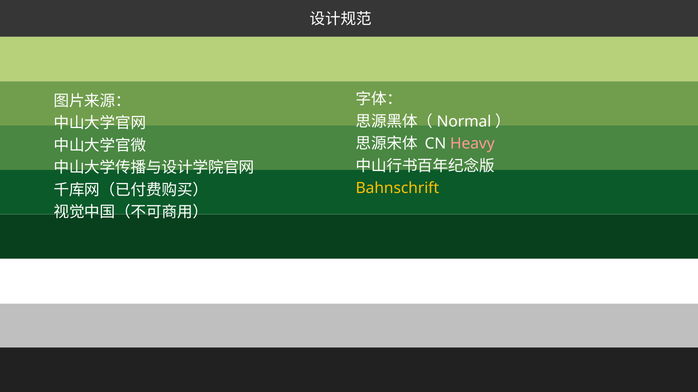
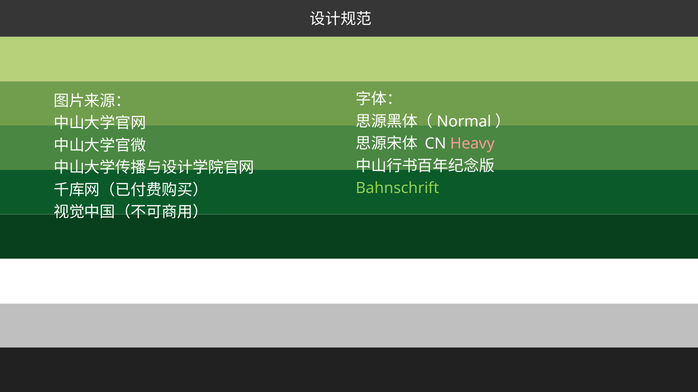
Bahnschrift colour: yellow -> light green (397, 189)
